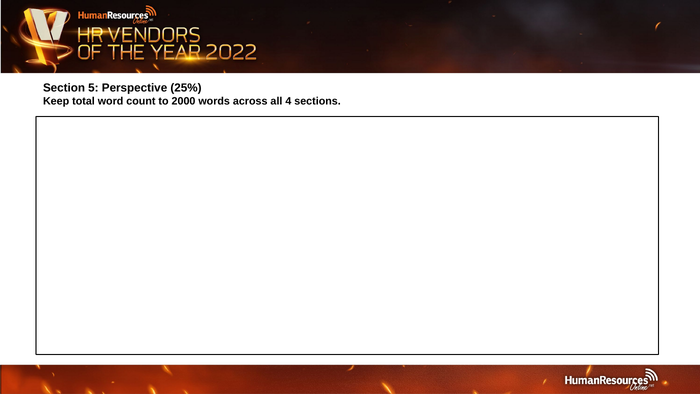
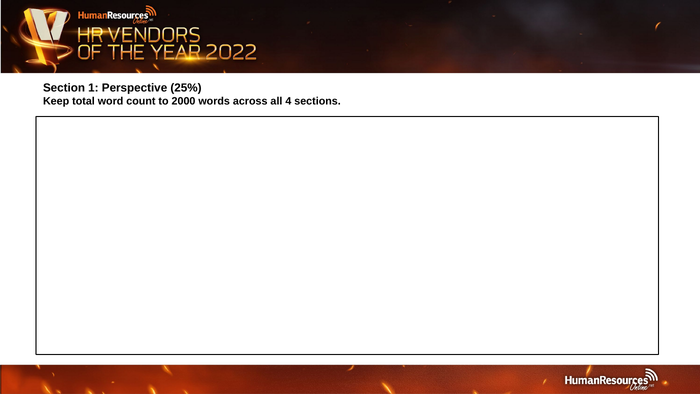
5: 5 -> 1 (93, 88)
